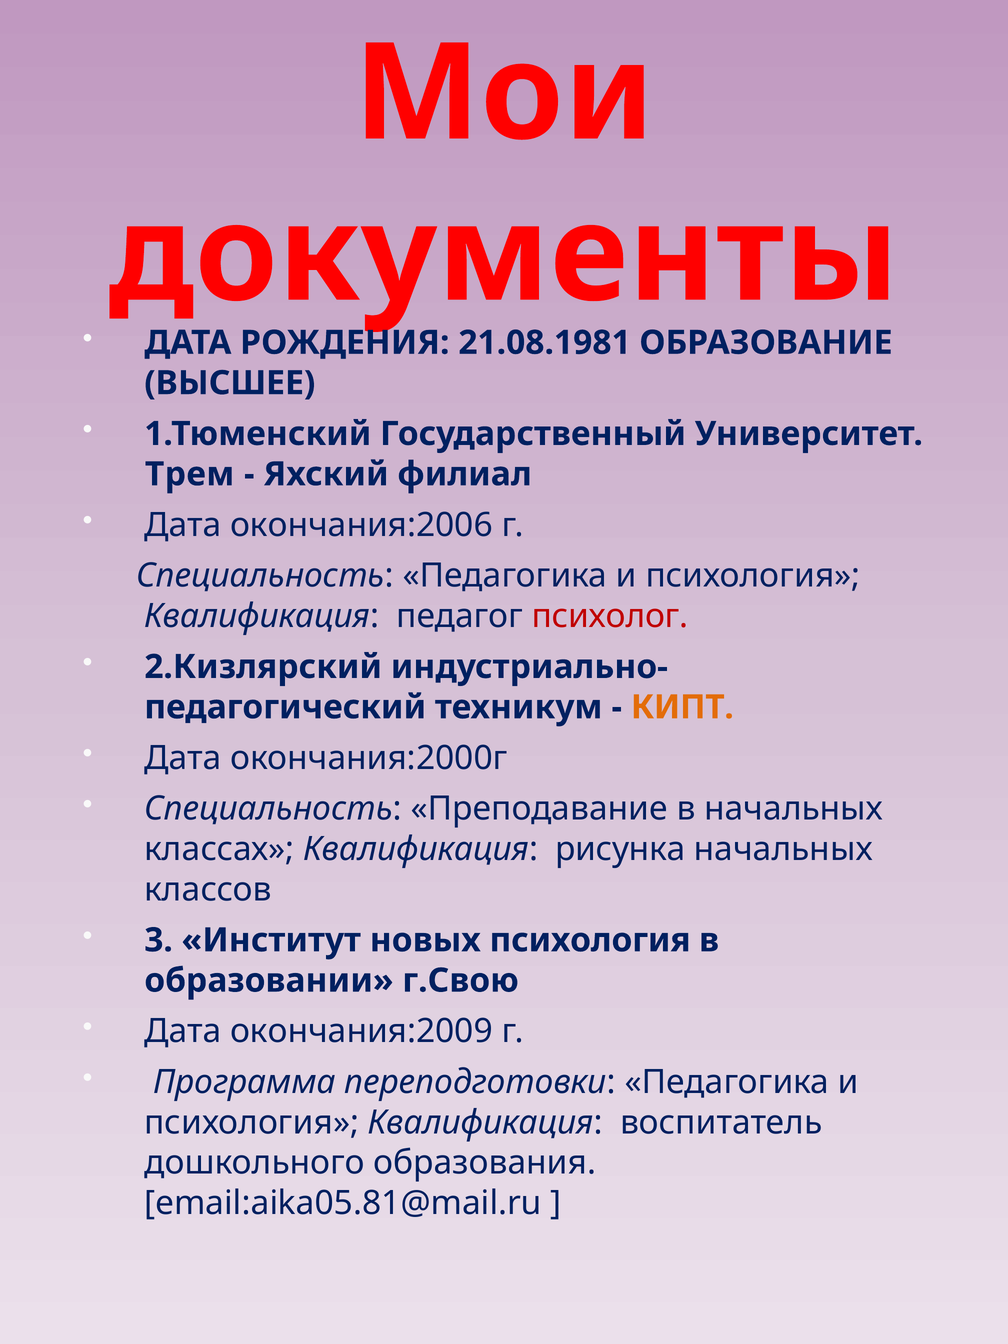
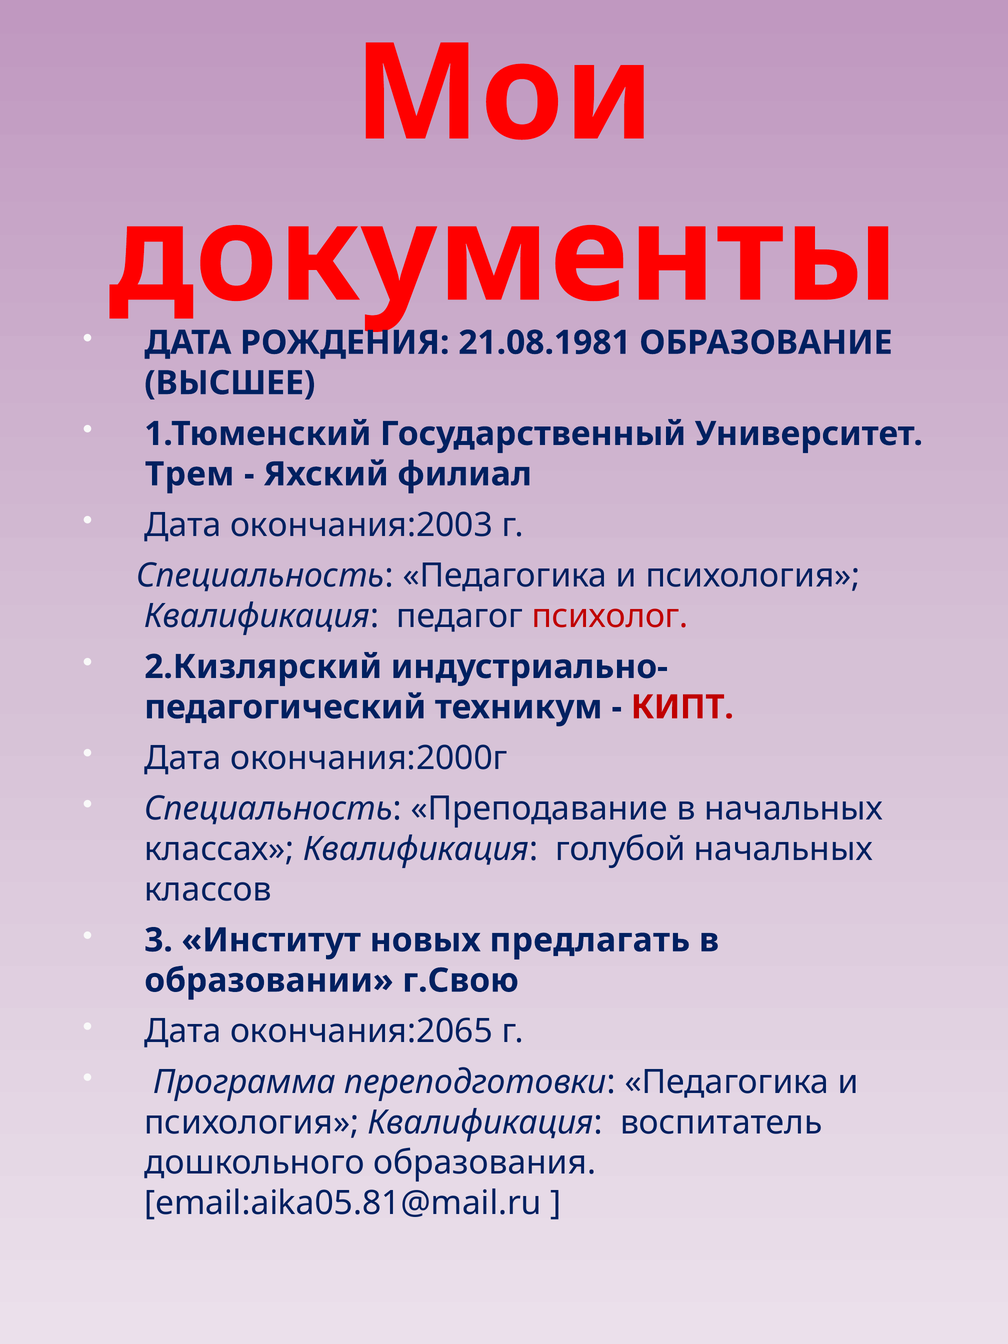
окончания:2006: окончания:2006 -> окончания:2003 (361, 525)
КИПТ colour: orange -> red (682, 707)
рисунка: рисунка -> голубой (620, 849)
новых психология: психология -> предлагать (590, 940)
окончания:2009: окончания:2009 -> окончания:2065 (361, 1031)
